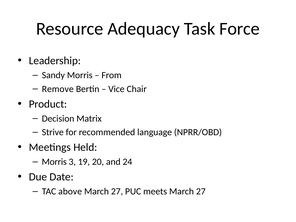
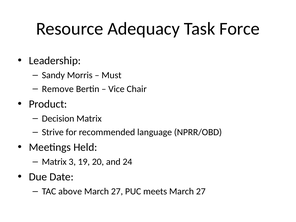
From: From -> Must (112, 75)
Morris: Morris -> Matrix (54, 162)
